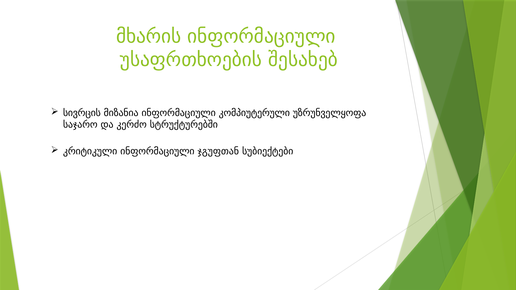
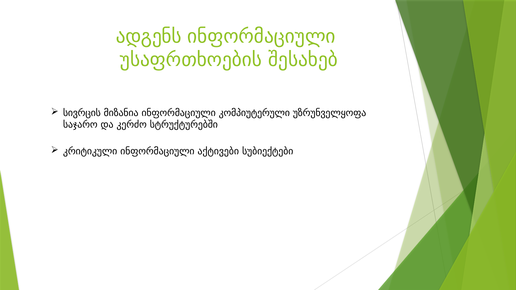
მხარის: მხარის -> ადგენს (149, 37)
ჯგუფთან: ჯგუფთან -> აქტივები (218, 152)
